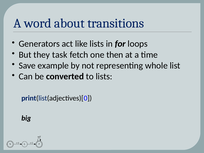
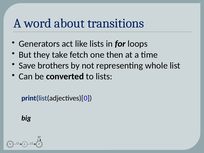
task: task -> take (60, 55)
example: example -> brothers (53, 66)
